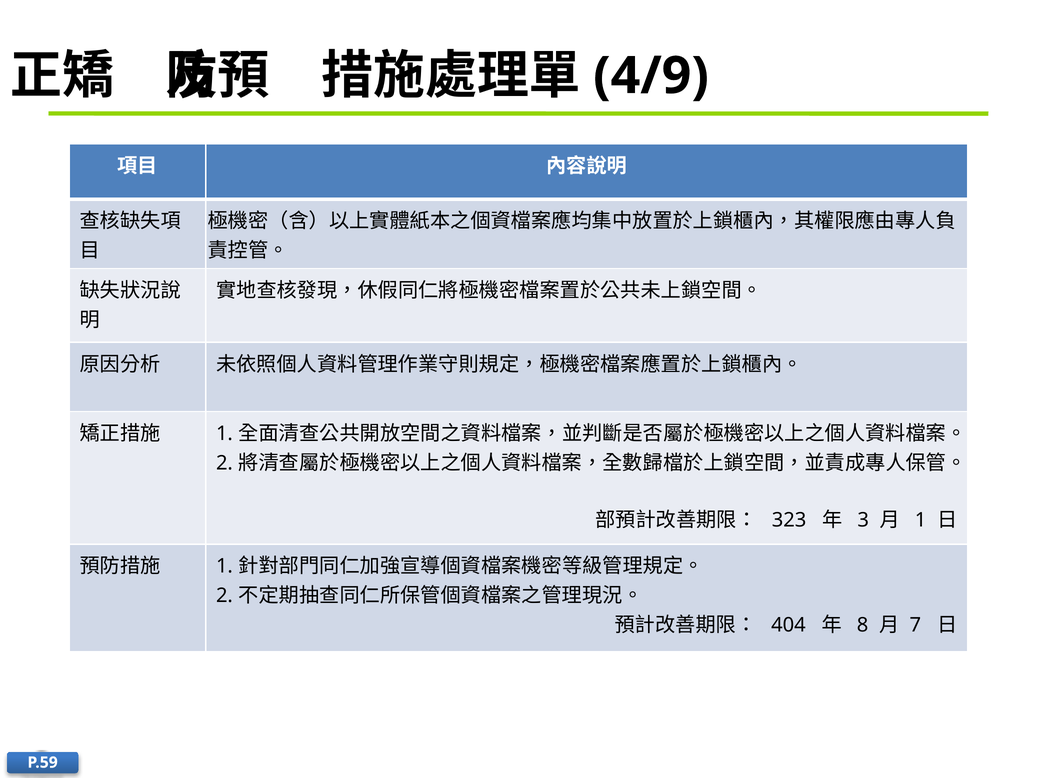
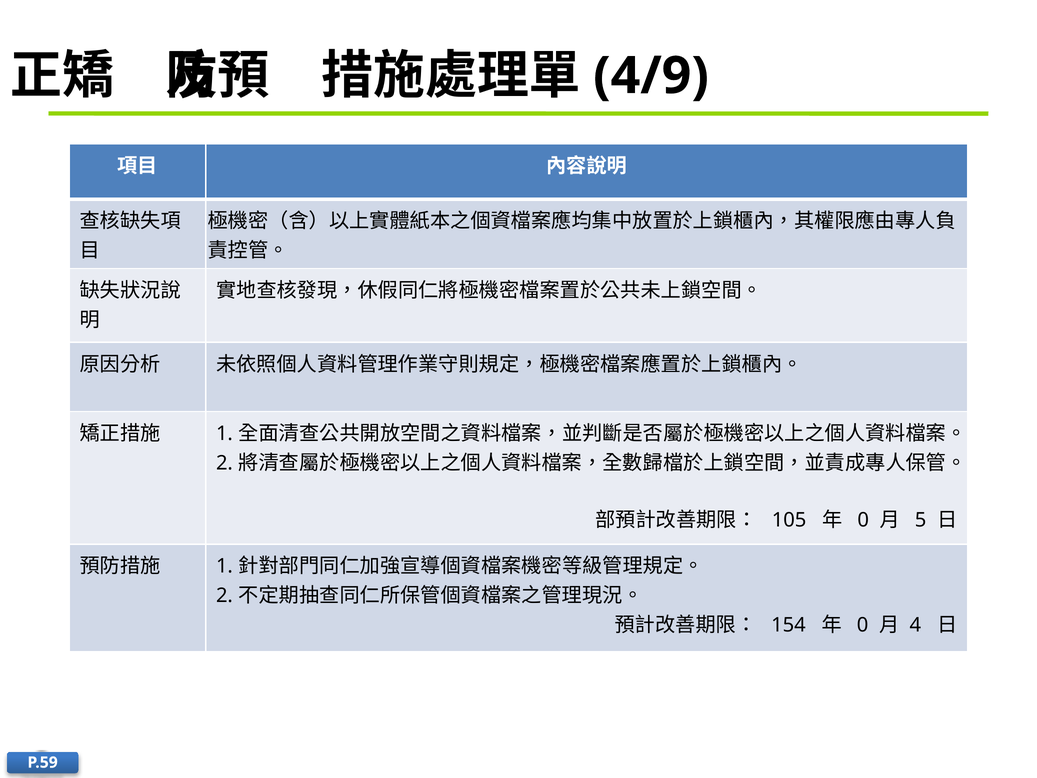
323: 323 -> 105 (789, 520)
3: 3 -> 0 (863, 520)
1: 1 -> 5 (921, 520)
404: 404 -> 154 (788, 625)
8: 8 -> 0 (863, 625)
7: 7 -> 4 (915, 625)
